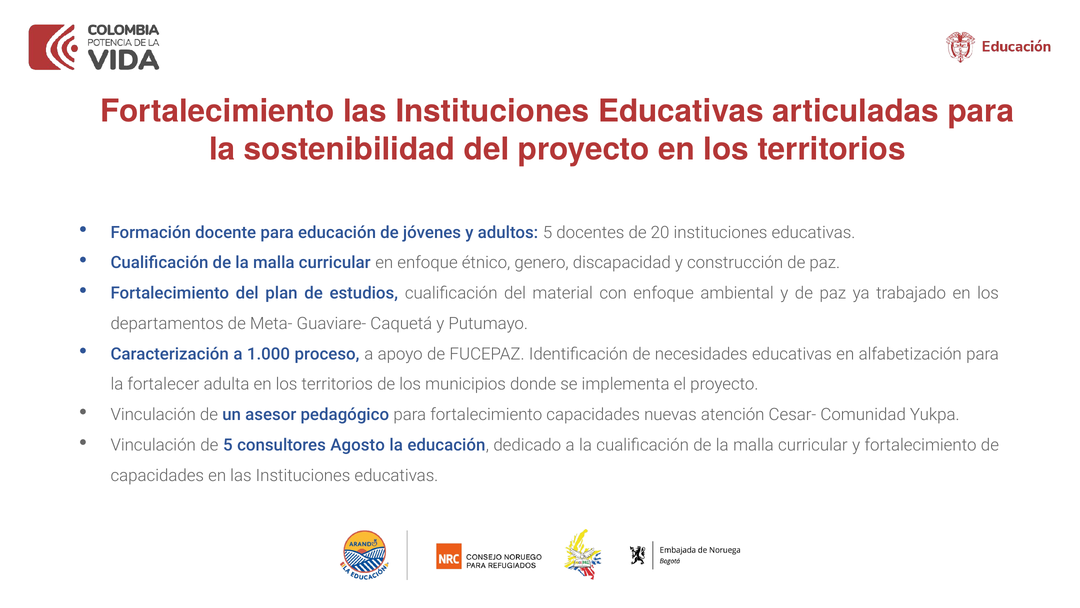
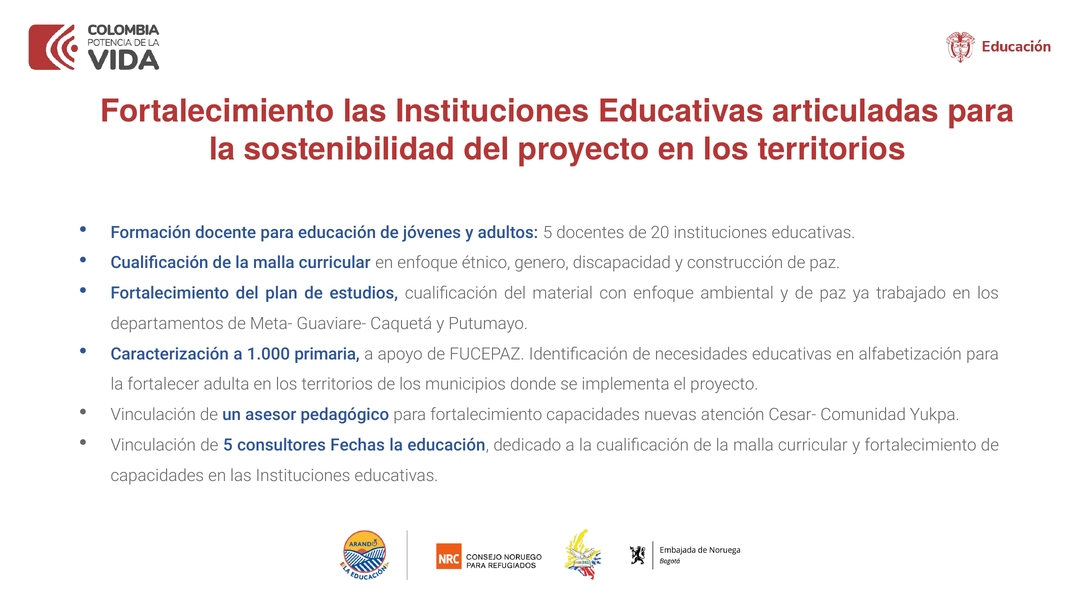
proceso: proceso -> primaria (327, 354)
Agosto: Agosto -> Fechas (358, 445)
